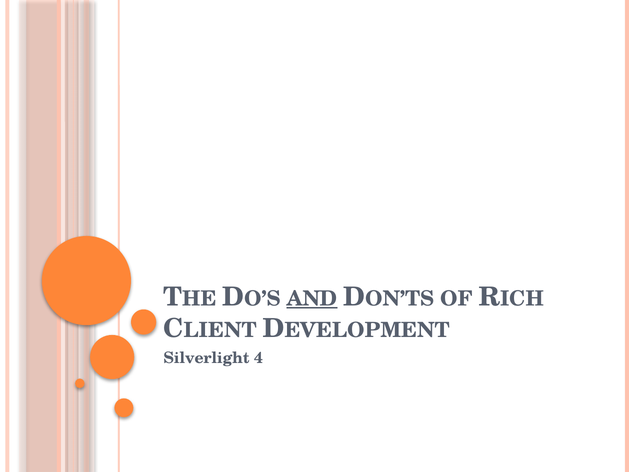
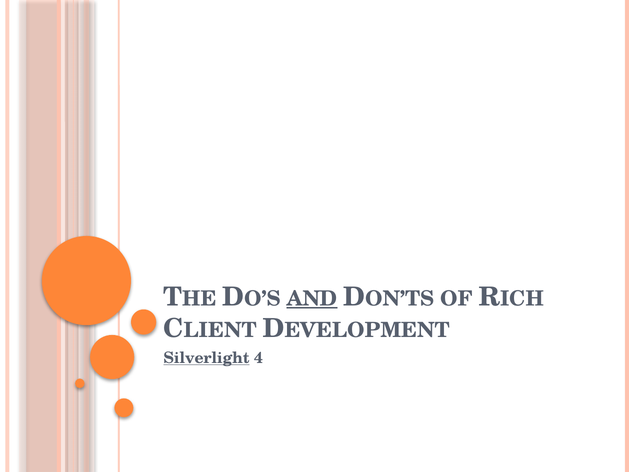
Silverlight underline: none -> present (207, 358)
